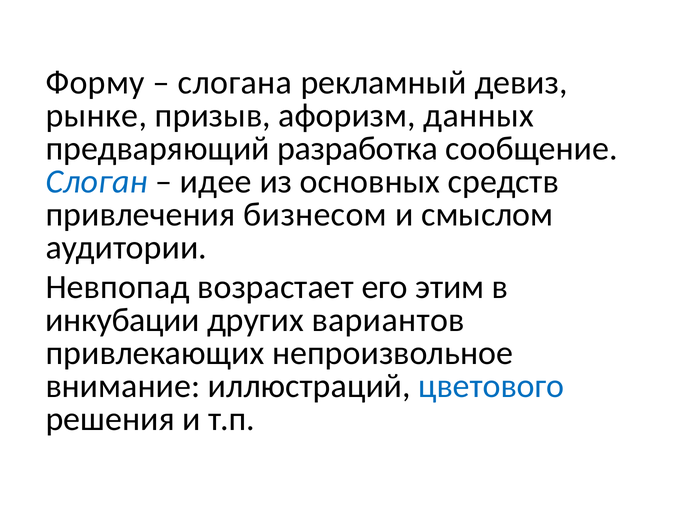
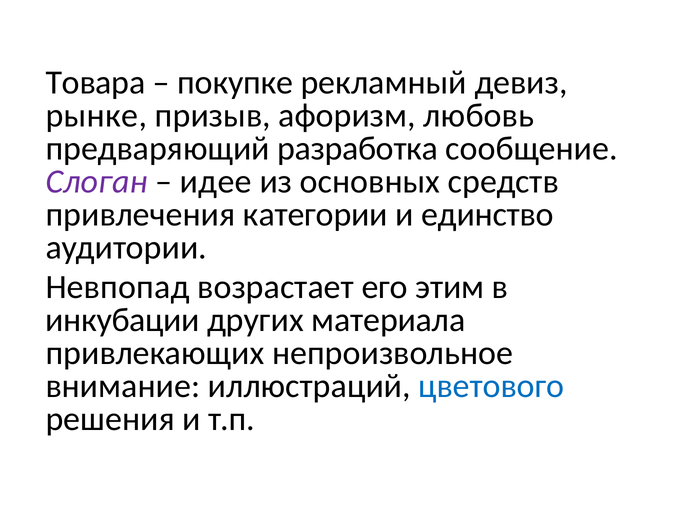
Форму: Форму -> Товара (95, 83)
слогана: слогана -> покупке (235, 83)
данных: данных -> любовь (479, 116)
Слоган colour: blue -> purple (97, 182)
бизнесом: бизнесом -> категории (315, 215)
смыслом: смыслом -> единство (487, 215)
вариантов: вариантов -> материала (388, 320)
